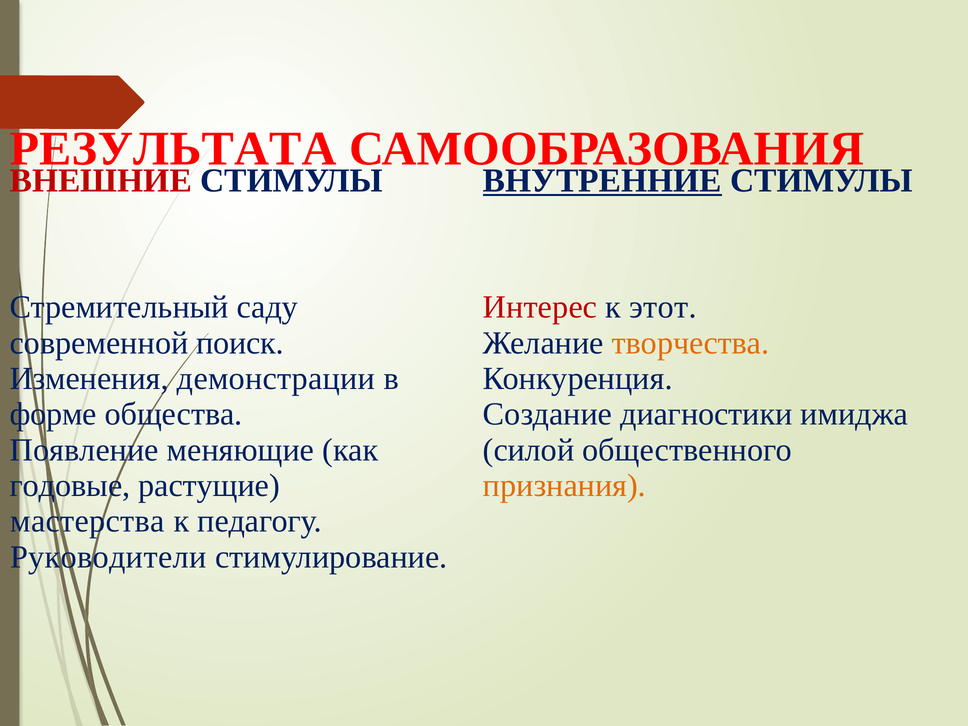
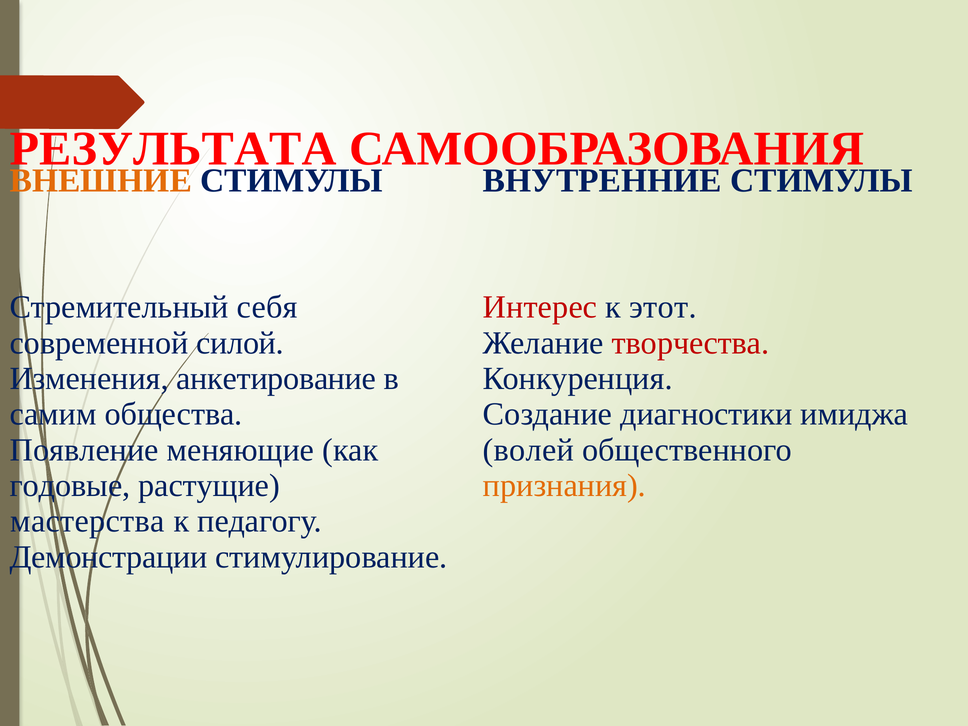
ВНЕШНИЕ colour: red -> orange (101, 181)
ВНУТРЕННИЕ underline: present -> none (602, 181)
саду: саду -> себя (267, 307)
поиск: поиск -> силой (240, 343)
творчества colour: orange -> red (691, 343)
демонстрации: демонстрации -> анкетирование (276, 379)
форме: форме -> самим (53, 414)
силой: силой -> волей (528, 450)
Руководители: Руководители -> Демонстрации (108, 557)
